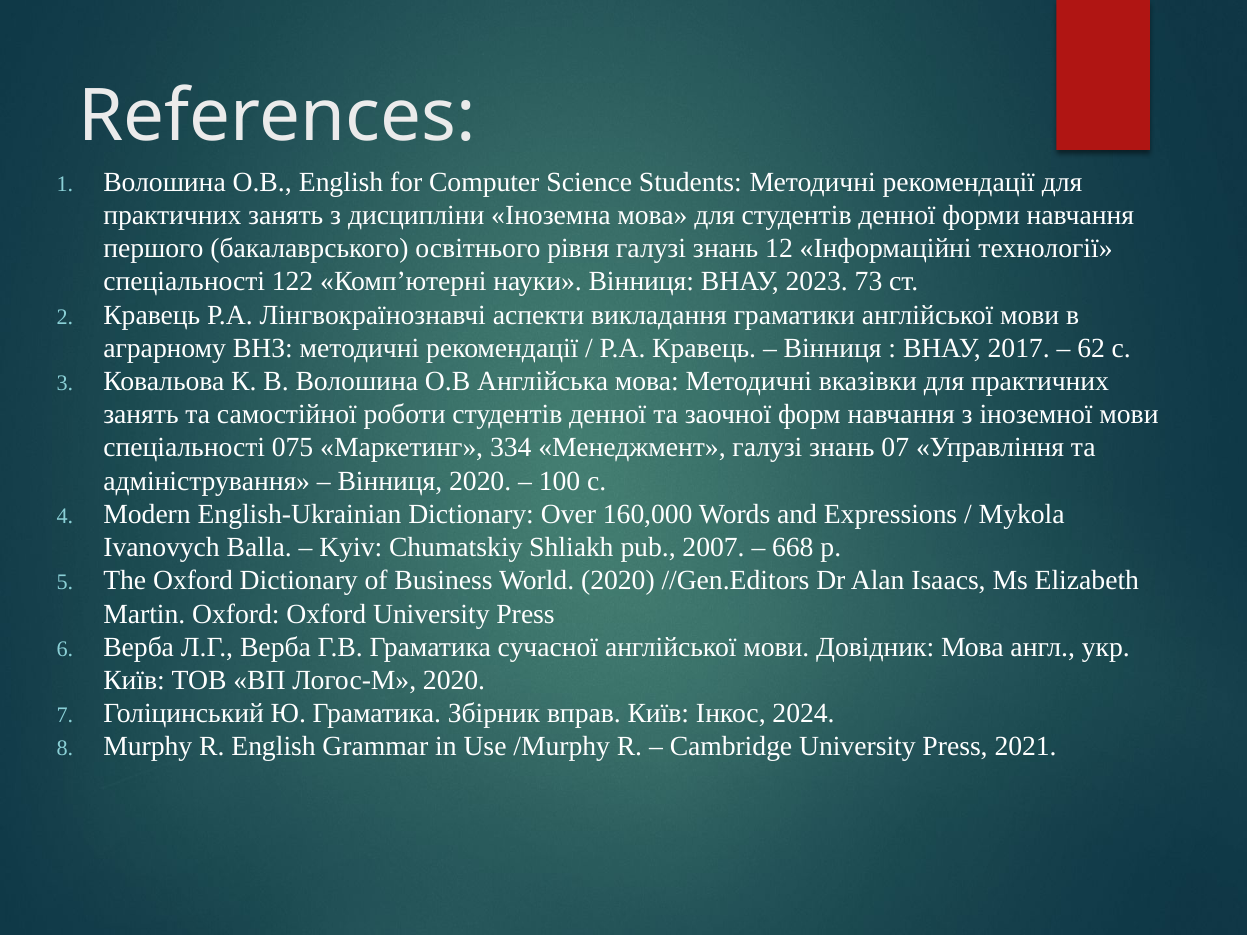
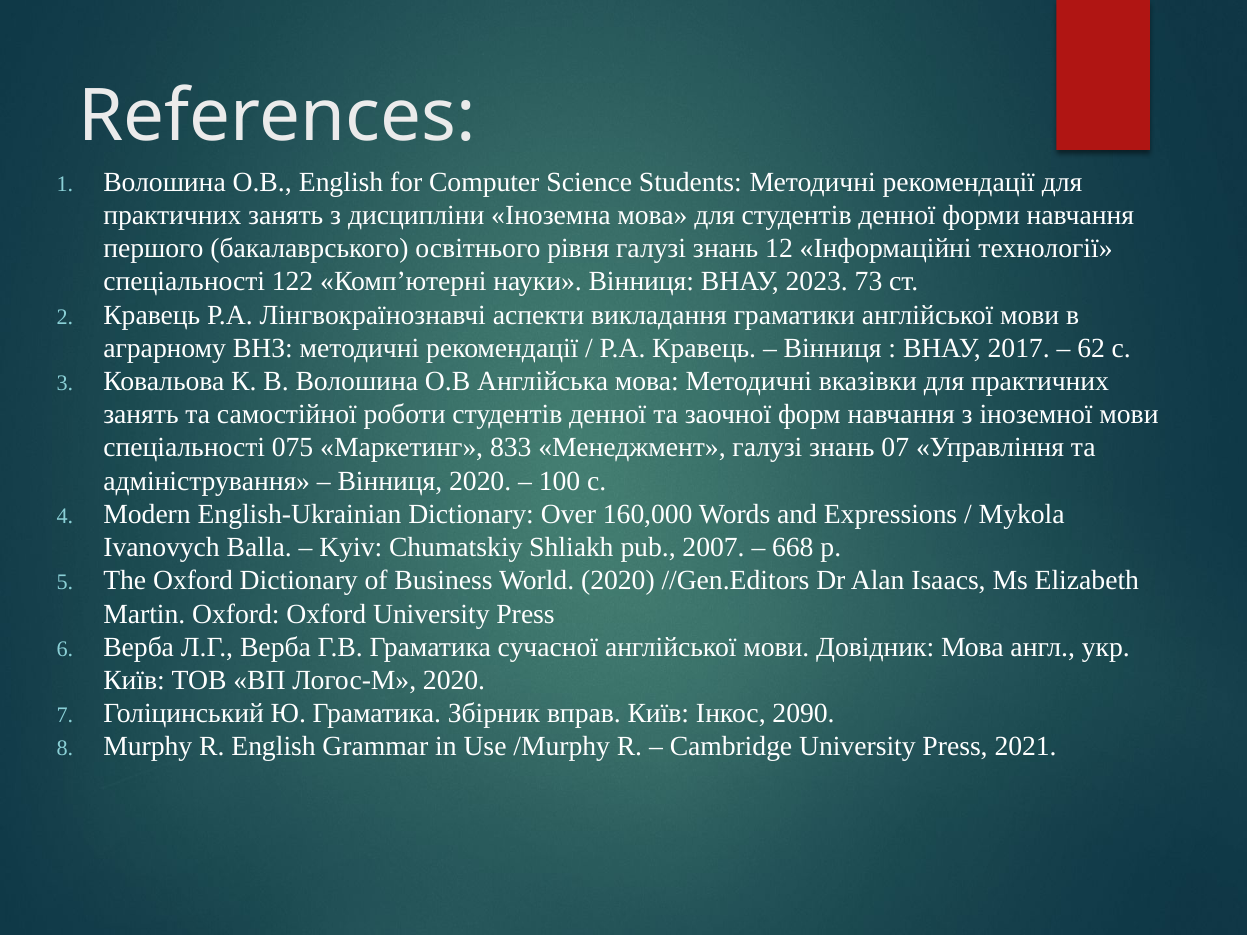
334: 334 -> 833 (511, 448)
2024: 2024 -> 2090 (804, 714)
